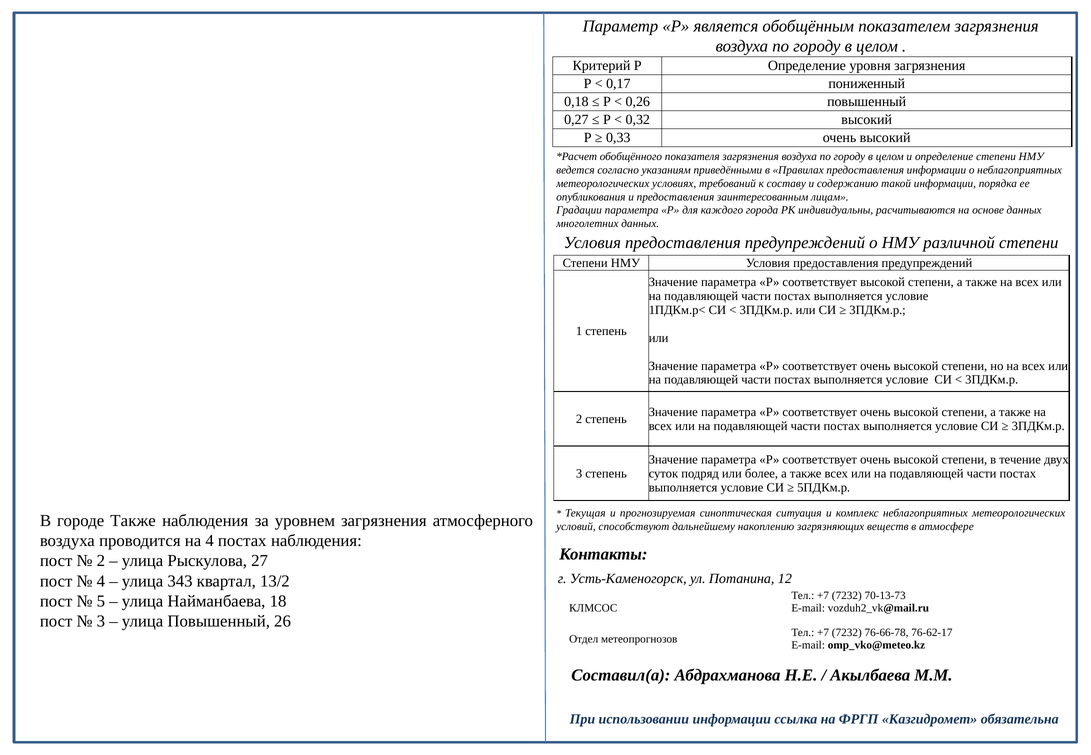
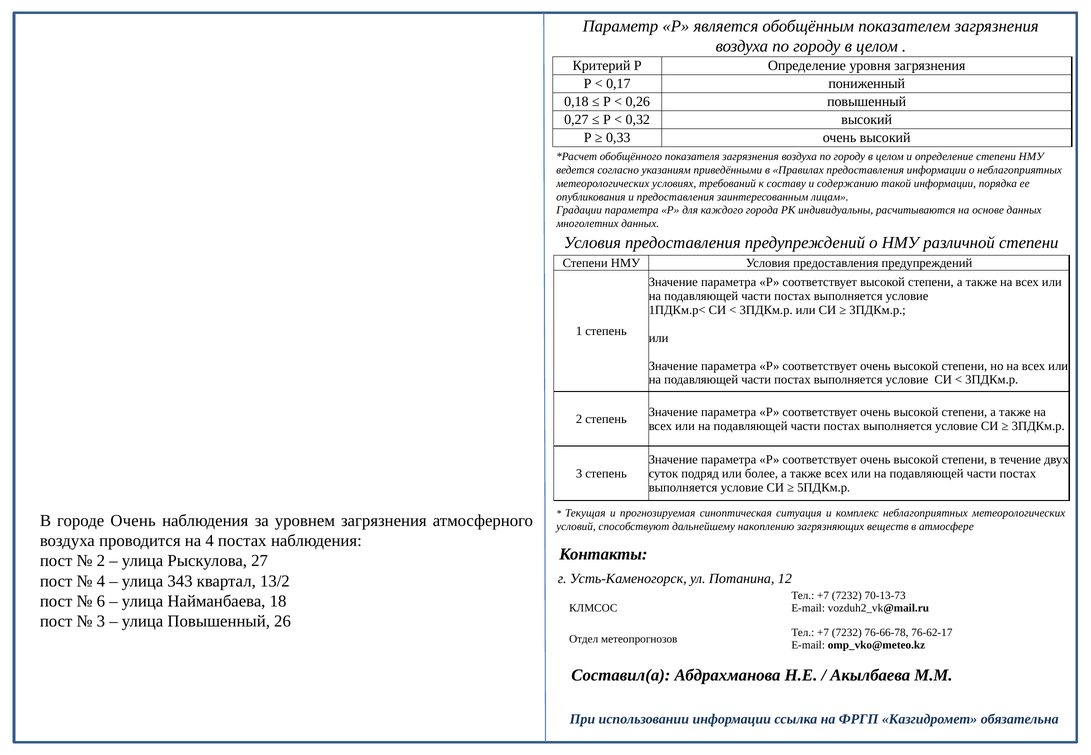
городе Также: Также -> Очень (133, 521)
5: 5 -> 6 (101, 601)
